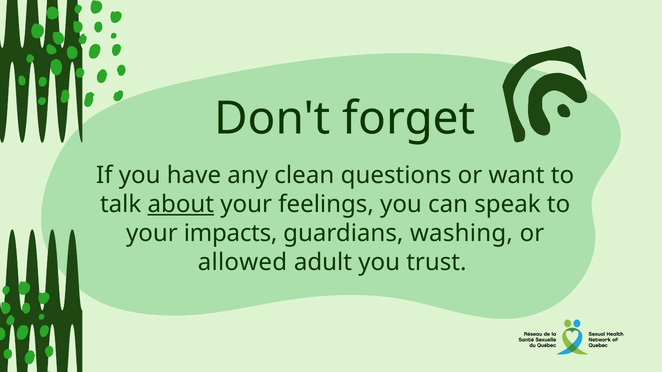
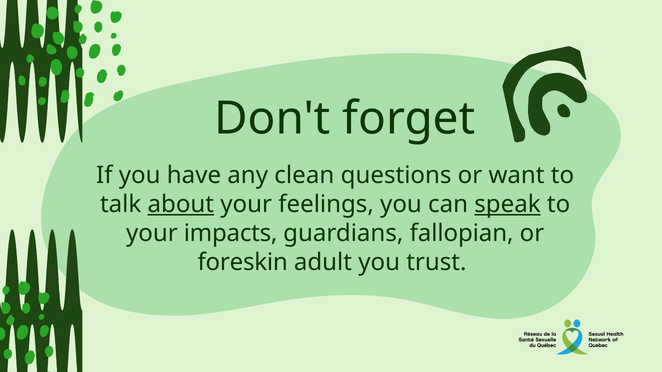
speak underline: none -> present (508, 205)
washing: washing -> fallopian (462, 234)
allowed: allowed -> foreskin (243, 263)
